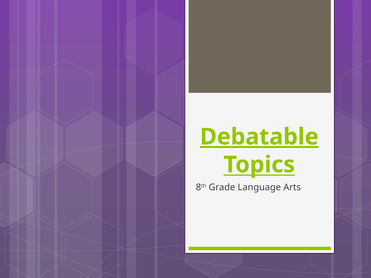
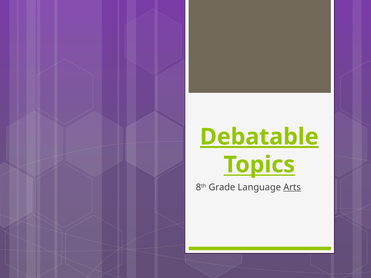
Arts underline: none -> present (292, 187)
